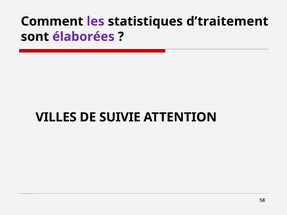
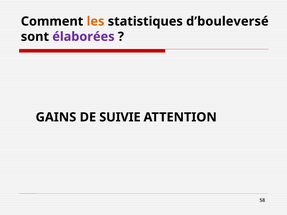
les colour: purple -> orange (96, 21)
d’traitement: d’traitement -> d’bouleversé (227, 21)
VILLES: VILLES -> GAINS (56, 117)
